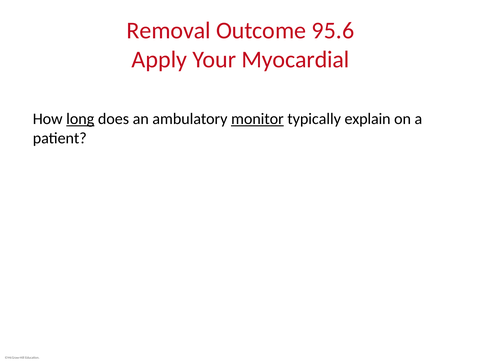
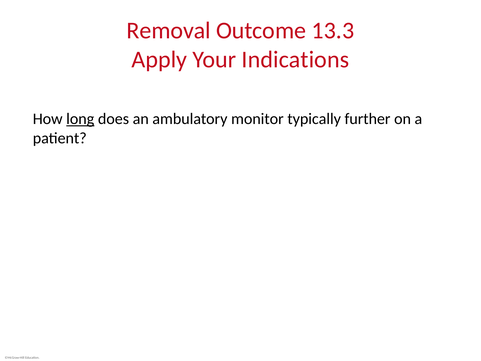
95.6: 95.6 -> 13.3 (333, 31)
Myocardial: Myocardial -> Indications (295, 59)
monitor underline: present -> none (257, 119)
explain: explain -> further (368, 119)
